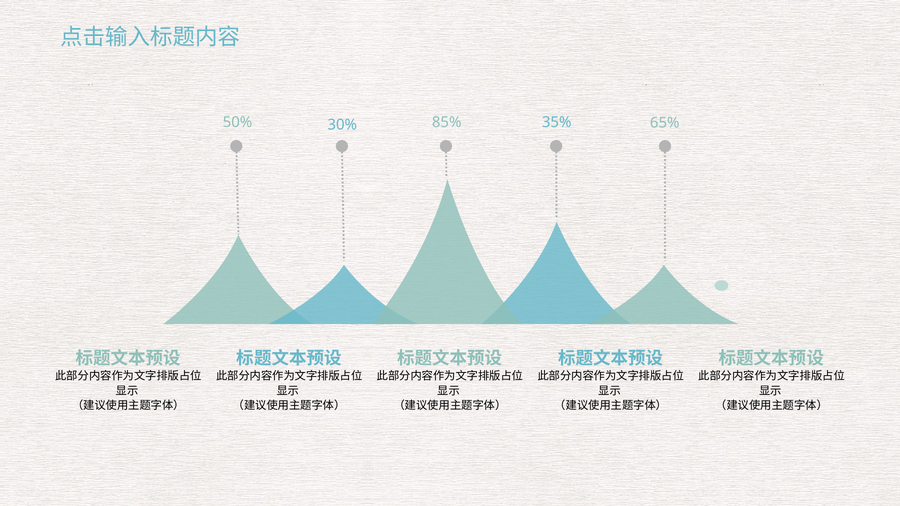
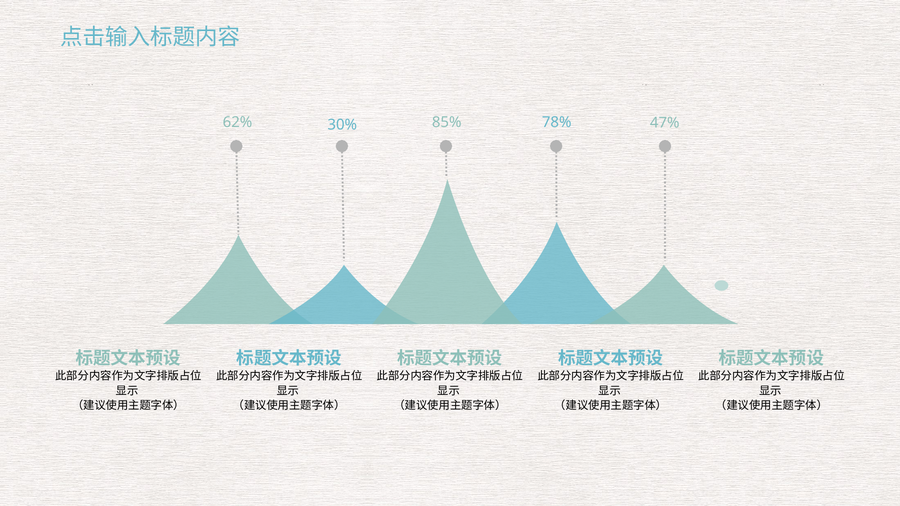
65%: 65% -> 47% (665, 123)
50%: 50% -> 62% (238, 122)
35%: 35% -> 78% (557, 123)
